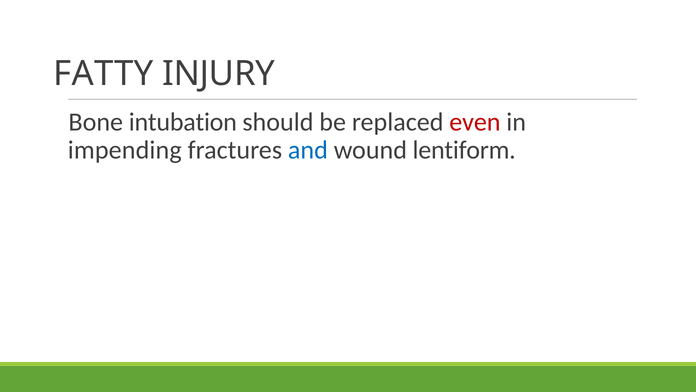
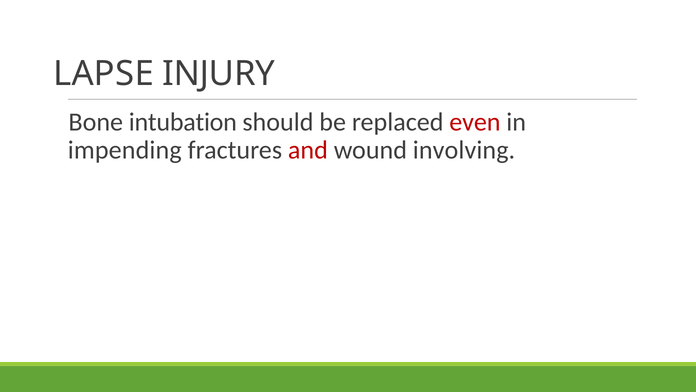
FATTY: FATTY -> LAPSE (103, 73)
and colour: blue -> red (308, 150)
lentiform: lentiform -> involving (464, 150)
